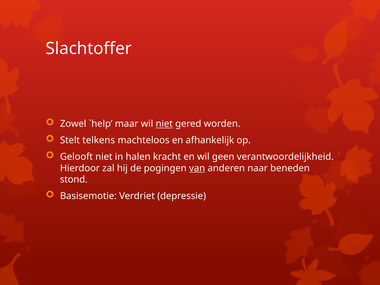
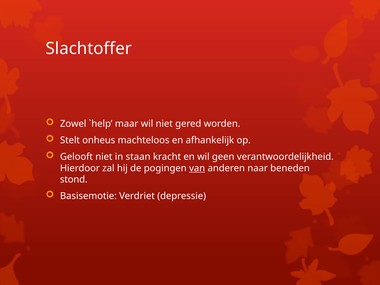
niet underline: present -> none (164, 124)
telkens: telkens -> onheus (99, 140)
halen: halen -> staan (138, 157)
